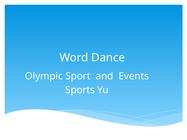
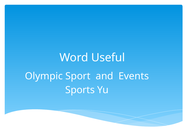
Dance: Dance -> Useful (108, 58)
